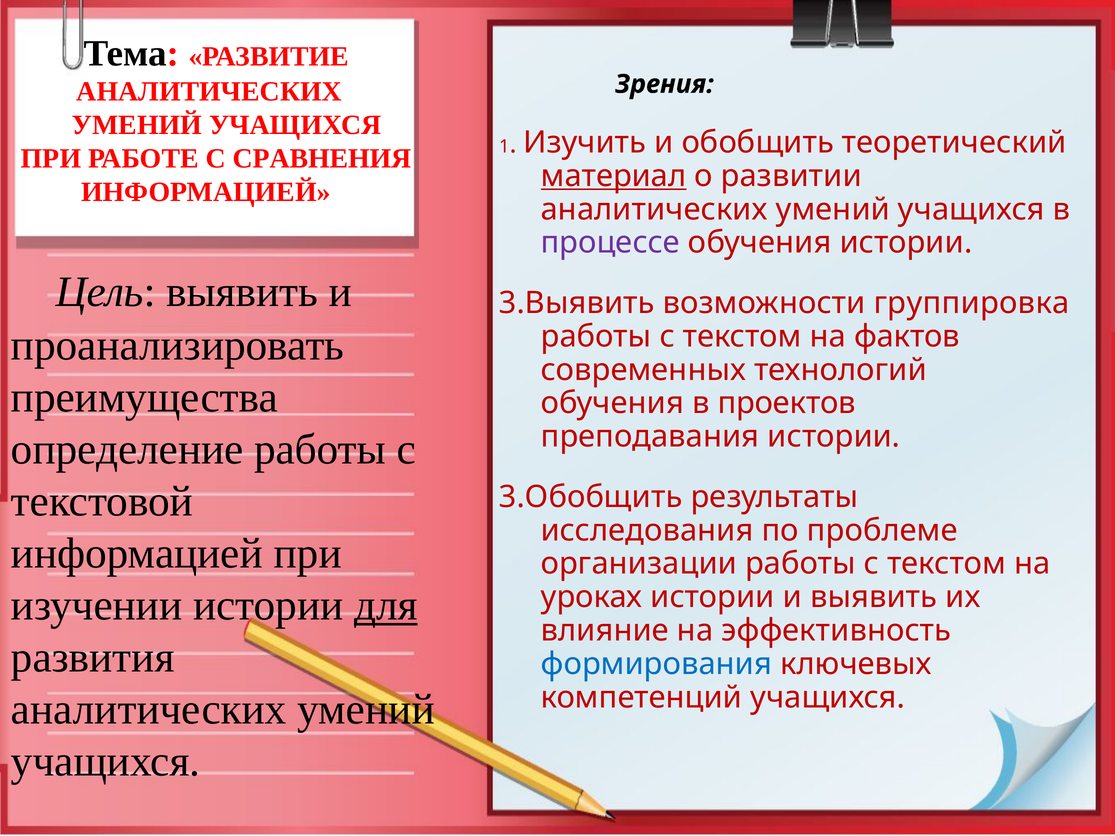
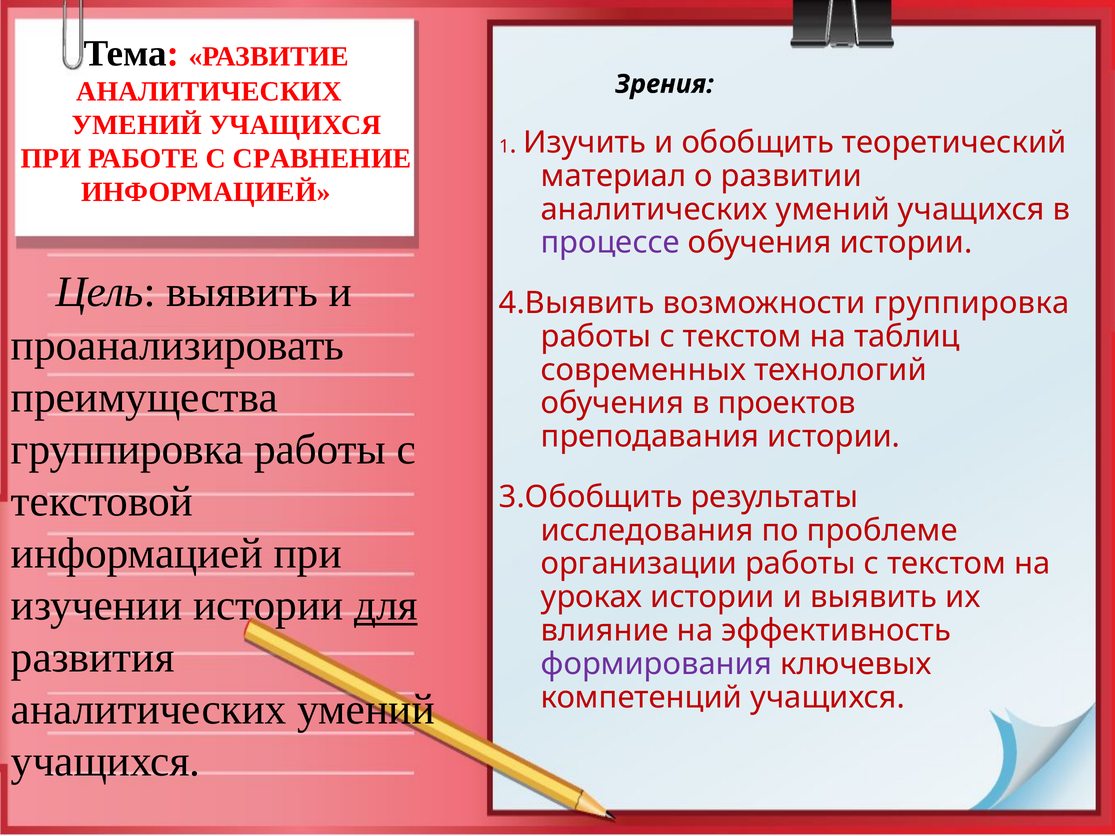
СРАВНЕНИЯ: СРАВНЕНИЯ -> СРАВНЕНИЕ (322, 159)
материал underline: present -> none (614, 176)
3.Выявить: 3.Выявить -> 4.Выявить (577, 303)
фактов: фактов -> таблиц (907, 336)
определение: определение -> группировка (127, 449)
формирования colour: blue -> purple (656, 664)
